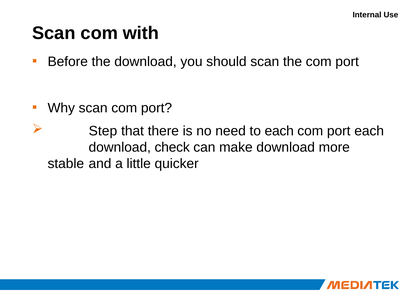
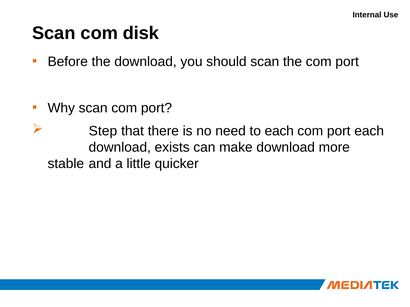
with: with -> disk (141, 33)
check: check -> exists (172, 148)
